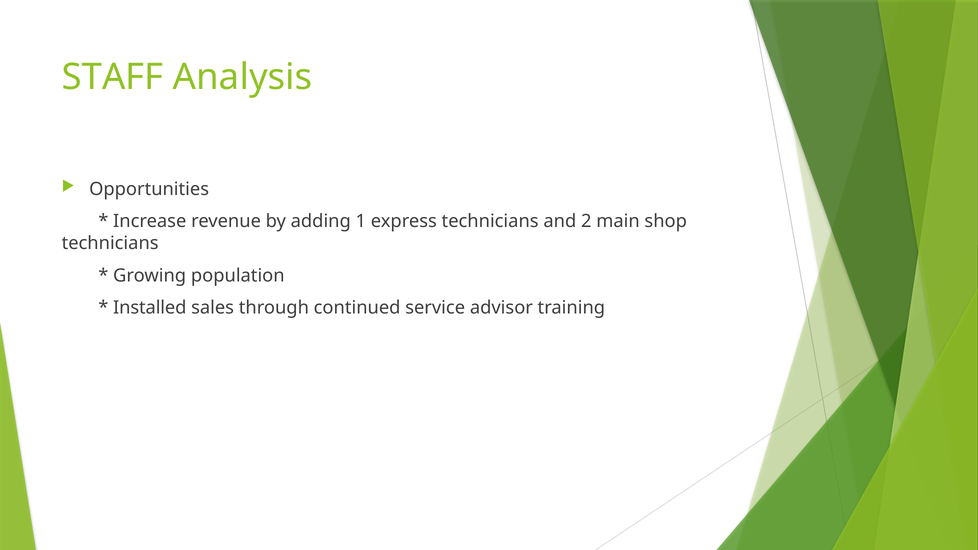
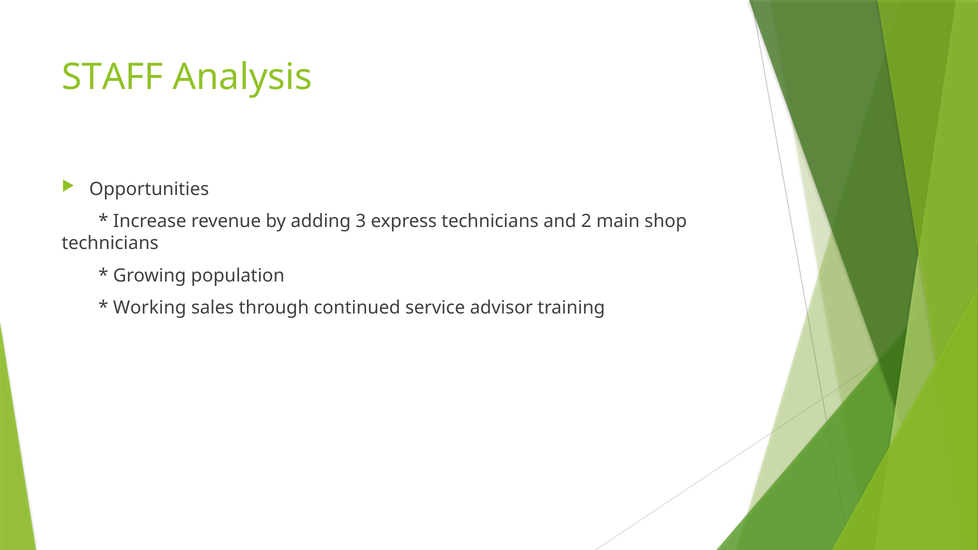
1: 1 -> 3 (361, 221)
Installed: Installed -> Working (150, 308)
